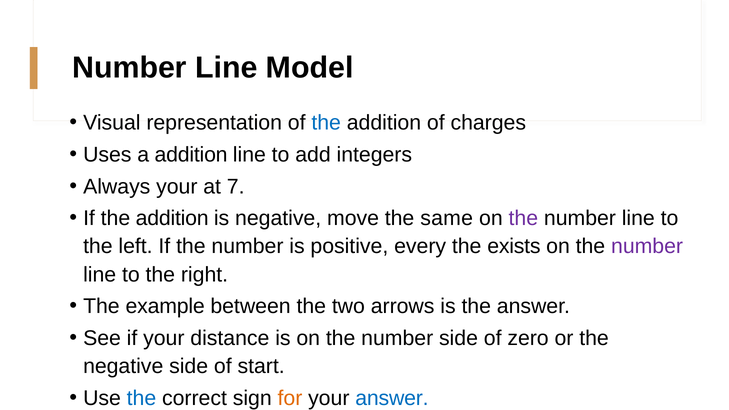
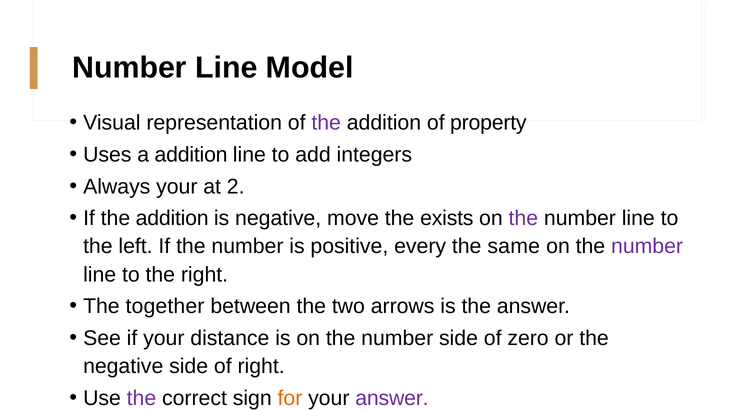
the colour: blue -> purple (326, 123)
charges: charges -> property (488, 123)
7: 7 -> 2 (236, 187)
same: same -> exists (447, 218)
exists: exists -> same (514, 247)
example: example -> together (165, 306)
of start: start -> right (261, 366)
the colour: blue -> purple (141, 398)
answer colour: blue -> purple (392, 398)
